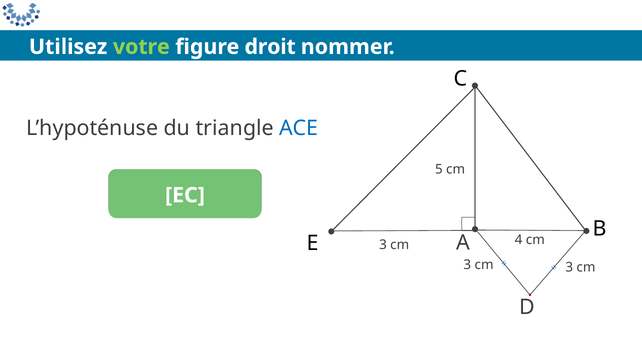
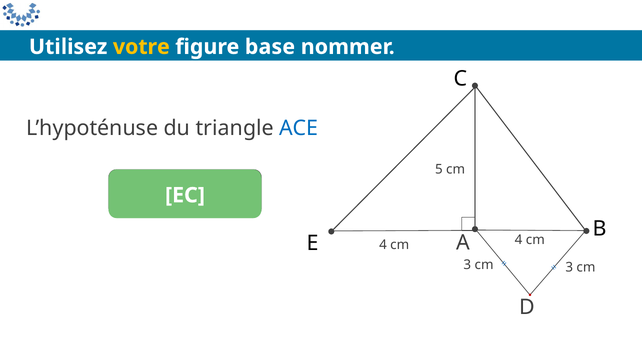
votre colour: light green -> yellow (141, 47)
droit: droit -> base (270, 47)
E 3: 3 -> 4 (383, 245)
